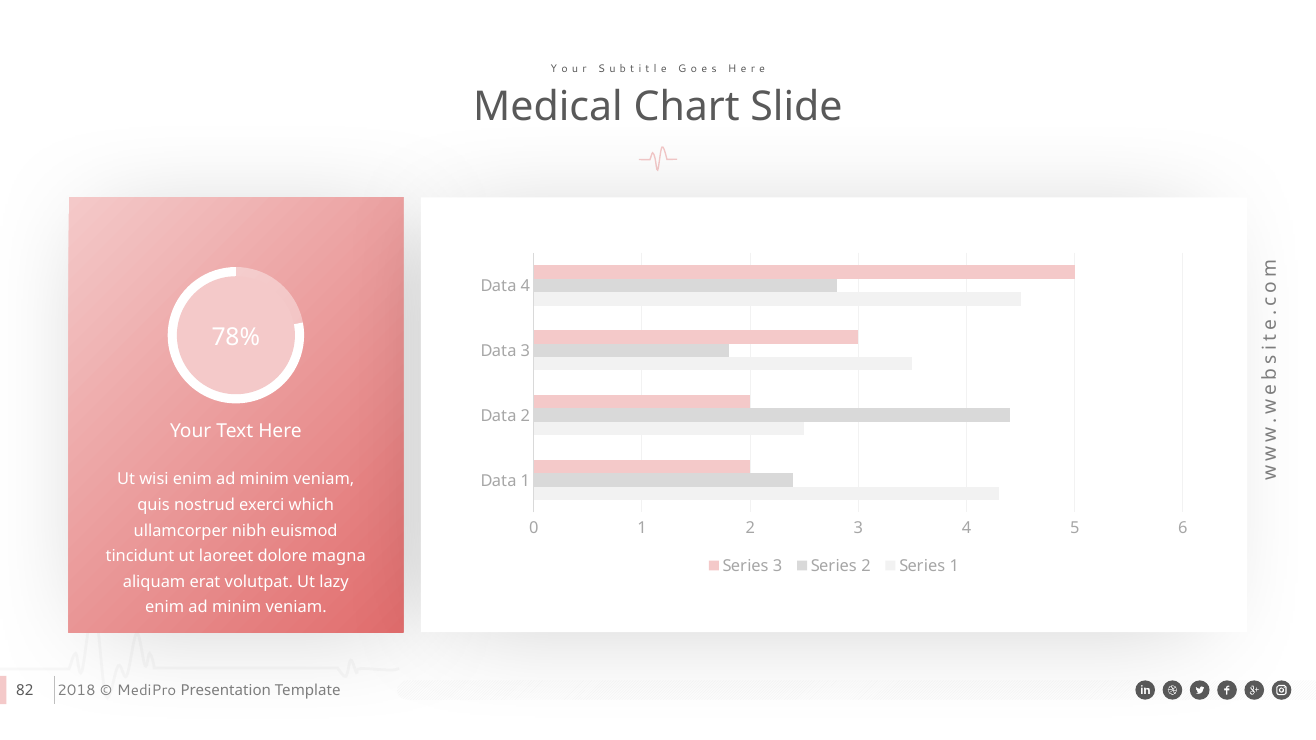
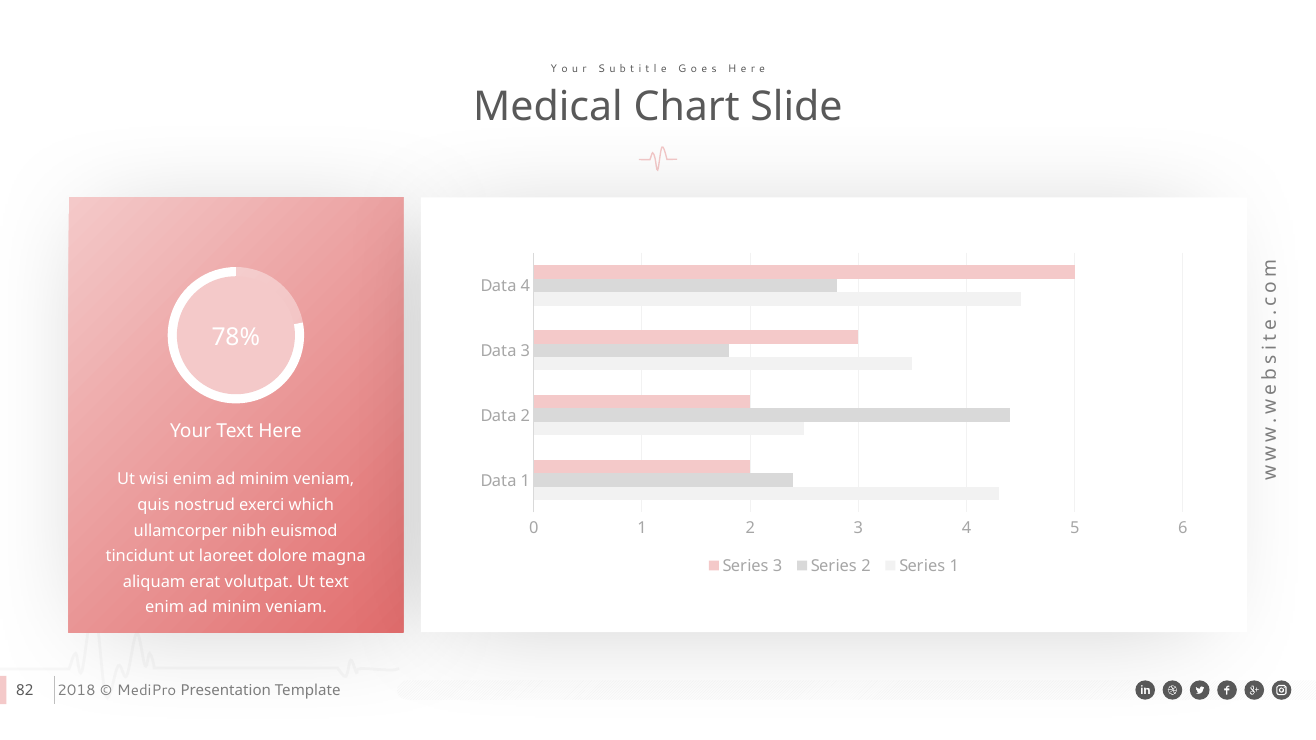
Ut lazy: lazy -> text (334, 582)
